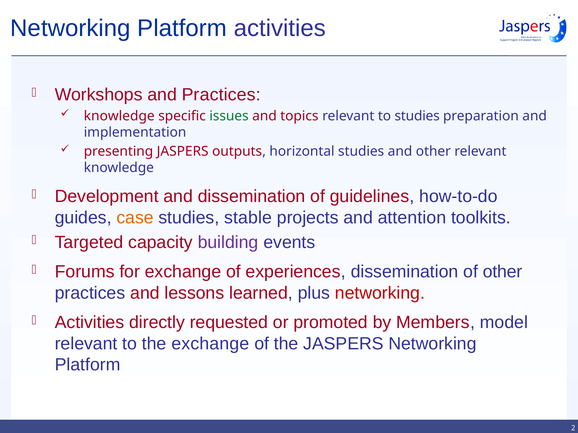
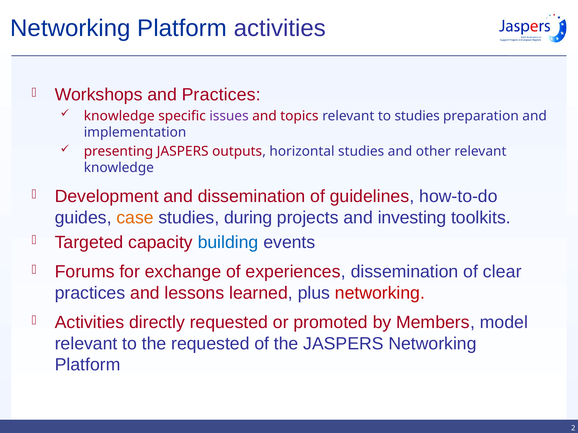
issues colour: green -> purple (229, 116)
stable: stable -> during (248, 218)
attention: attention -> investing (412, 218)
building colour: purple -> blue (228, 243)
of other: other -> clear (502, 272)
the exchange: exchange -> requested (210, 344)
